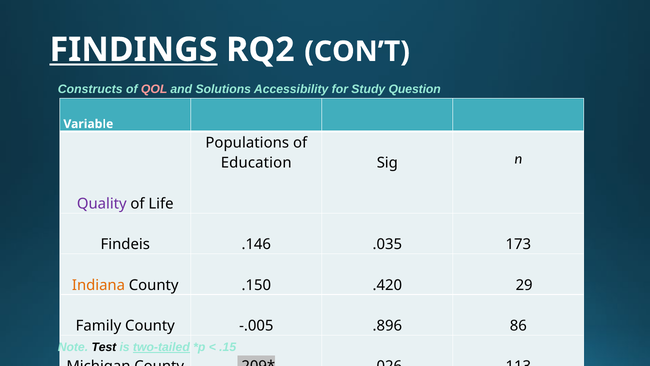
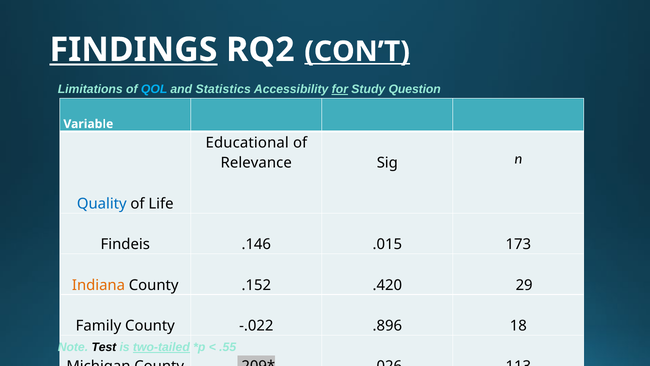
CON’T underline: none -> present (357, 51)
Constructs: Constructs -> Limitations (90, 89)
QOL colour: pink -> light blue (154, 89)
Solutions: Solutions -> Statistics (223, 89)
for underline: none -> present (340, 89)
Populations: Populations -> Educational (247, 143)
Education: Education -> Relevance (256, 163)
Quality colour: purple -> blue (102, 203)
.035: .035 -> .015 (387, 244)
.150: .150 -> .152 (256, 285)
-.005: -.005 -> -.022 (256, 326)
86: 86 -> 18 (518, 326)
.15: .15 -> .55 (228, 347)
